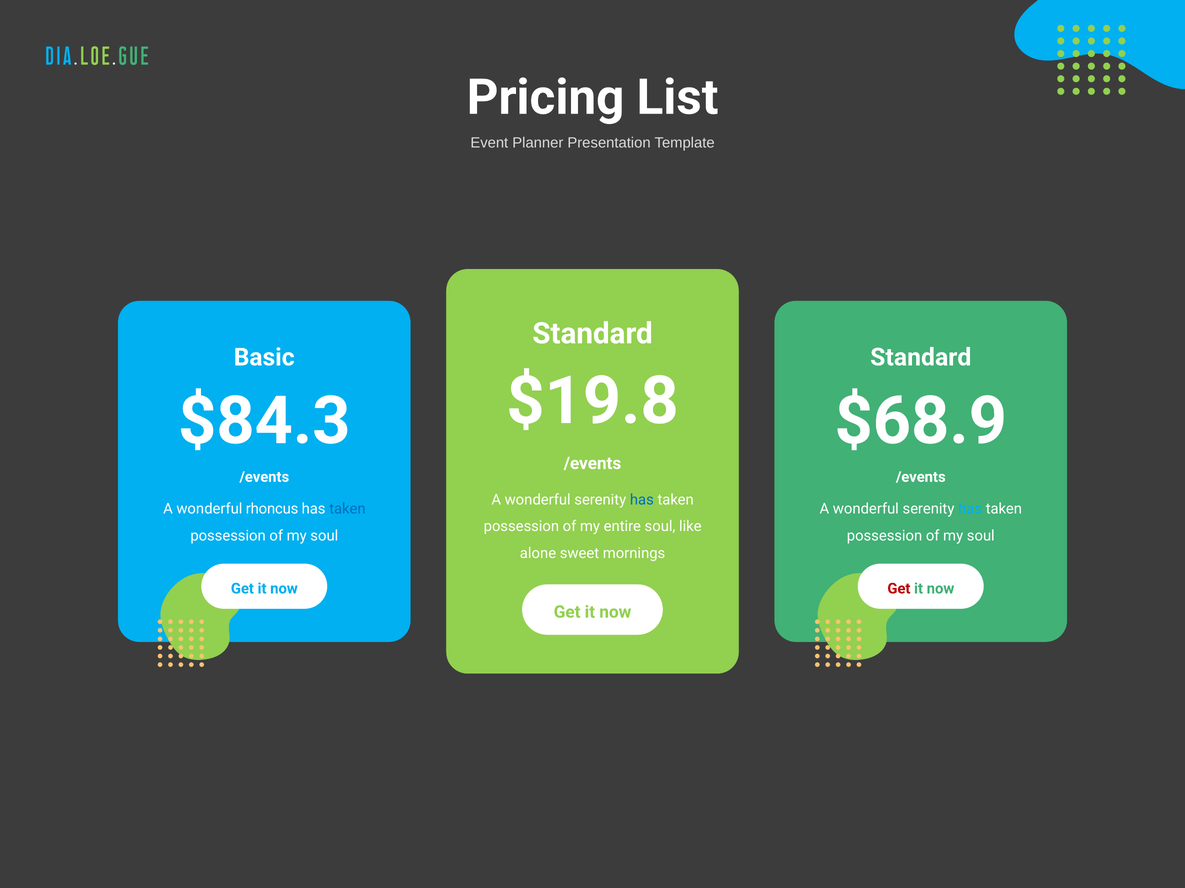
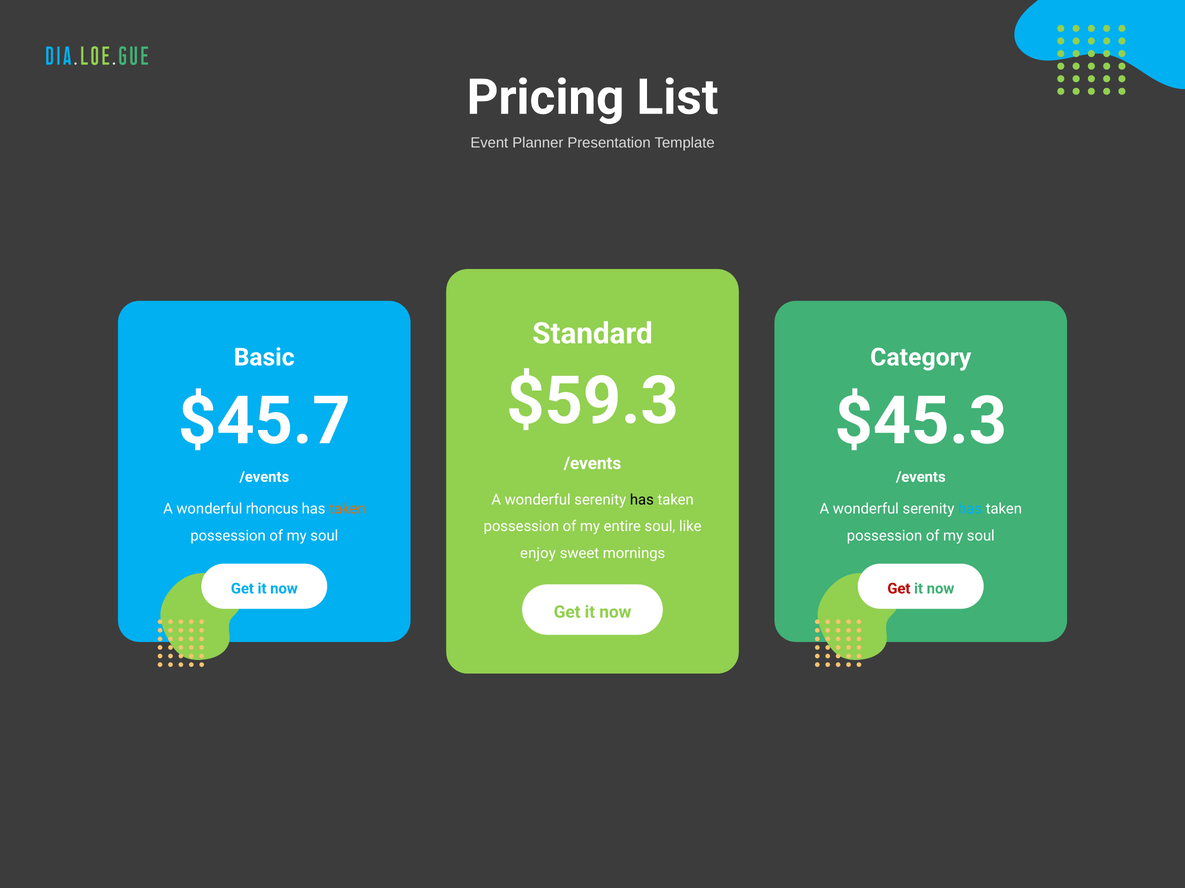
Standard: Standard -> Category (921, 358)
$19.8: $19.8 -> $59.3 (592, 401)
$84.3: $84.3 -> $45.7 (264, 422)
$68.9: $68.9 -> $45.3 (921, 422)
has colour: blue -> black (642, 500)
taken colour: blue -> orange (347, 509)
alone: alone -> enjoy (538, 554)
